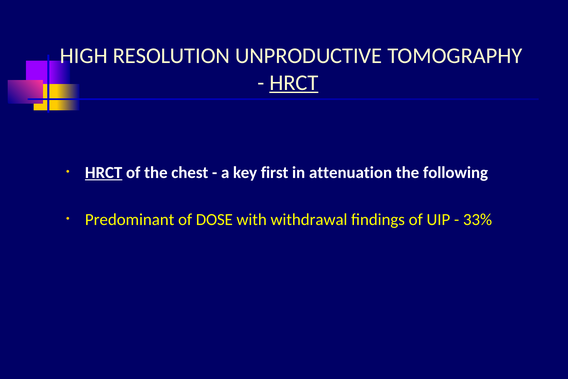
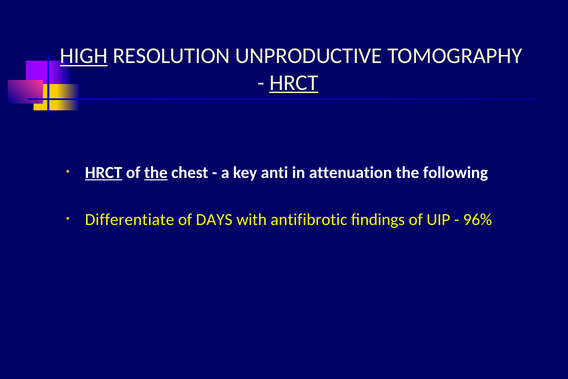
HIGH underline: none -> present (84, 56)
the underline: none -> present (156, 172)
first: first -> anti (275, 172)
Predominant: Predominant -> Differentiate (130, 219)
DOSE: DOSE -> DAYS (214, 219)
withdrawal: withdrawal -> antifibrotic (309, 219)
33%: 33% -> 96% (478, 219)
